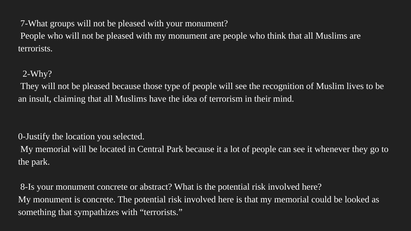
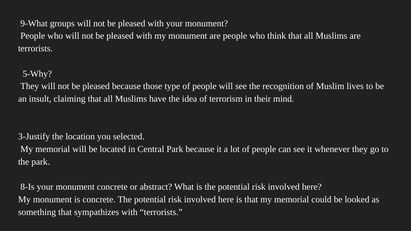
7-What: 7-What -> 9-What (34, 23)
2-Why: 2-Why -> 5-Why (37, 74)
0-Justify: 0-Justify -> 3-Justify (34, 137)
